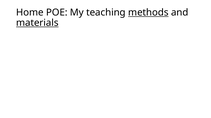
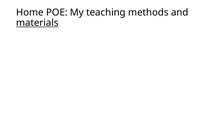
methods underline: present -> none (148, 13)
